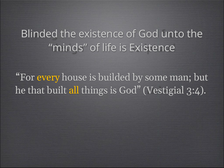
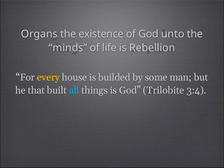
Blinded: Blinded -> Organs (39, 34)
is Existence: Existence -> Rebellion (152, 48)
all colour: yellow -> light blue (74, 90)
Vestigial: Vestigial -> Trilobite (164, 90)
